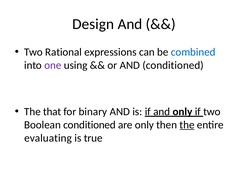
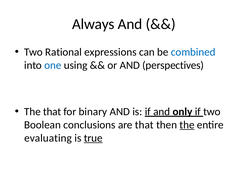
Design: Design -> Always (93, 24)
one colour: purple -> blue (53, 65)
AND conditioned: conditioned -> perspectives (173, 65)
Boolean conditioned: conditioned -> conclusions (89, 125)
are only: only -> that (144, 125)
true underline: none -> present (93, 138)
